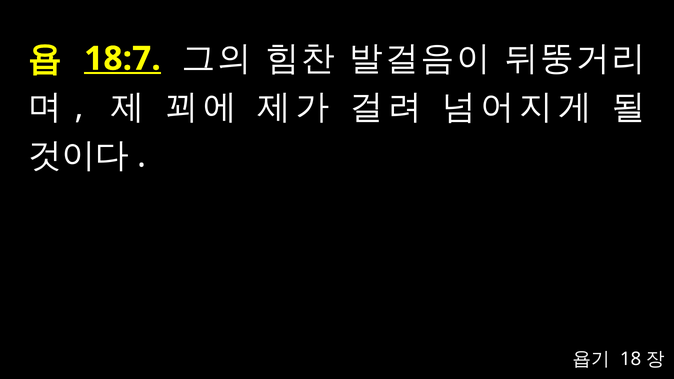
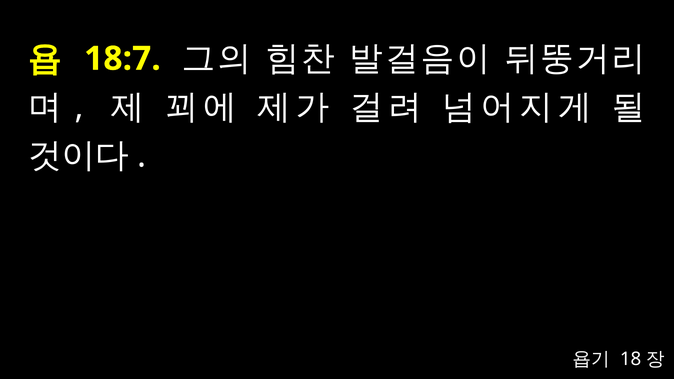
18:7 underline: present -> none (122, 59)
